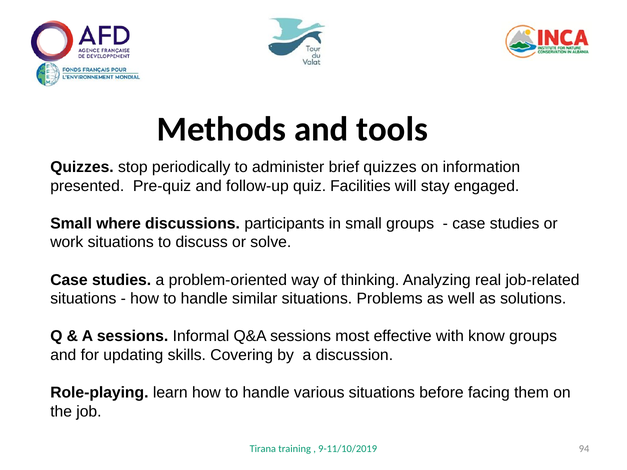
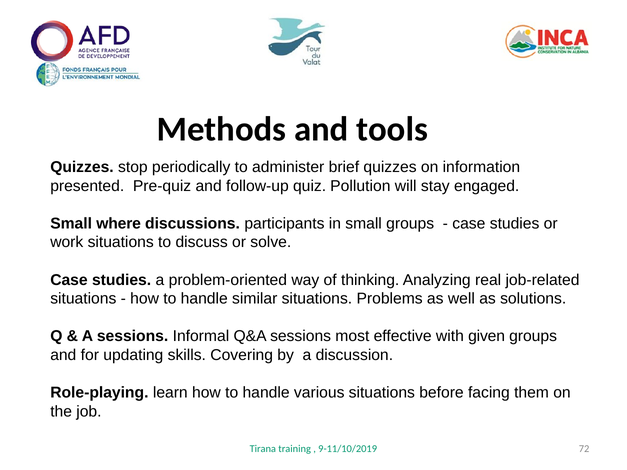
Facilities: Facilities -> Pollution (360, 186)
know: know -> given (487, 336)
94: 94 -> 72 (584, 449)
